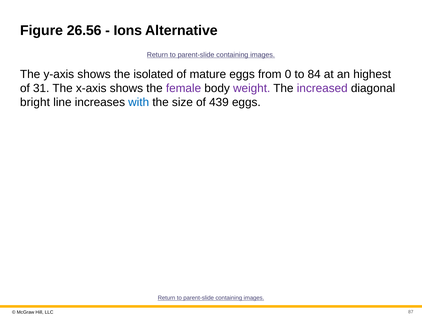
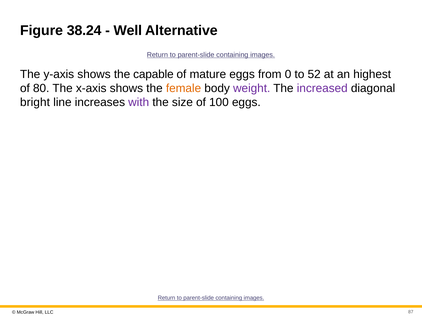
26.56: 26.56 -> 38.24 (84, 31)
Ions: Ions -> Well (128, 31)
isolated: isolated -> capable (153, 74)
84: 84 -> 52 (314, 74)
31: 31 -> 80 (41, 89)
female colour: purple -> orange (184, 89)
with colour: blue -> purple (139, 103)
439: 439 -> 100 (219, 103)
